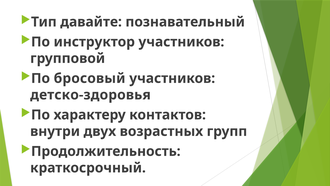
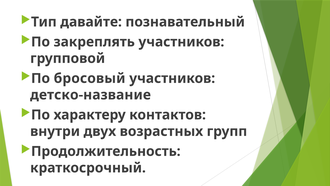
инструктор: инструктор -> закреплять (94, 42)
детско-здоровья: детско-здоровья -> детско-название (90, 95)
